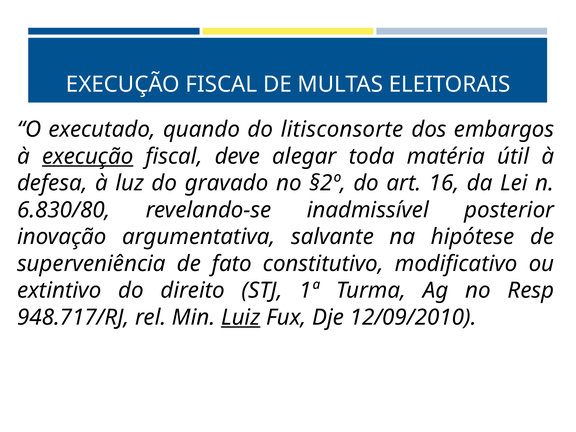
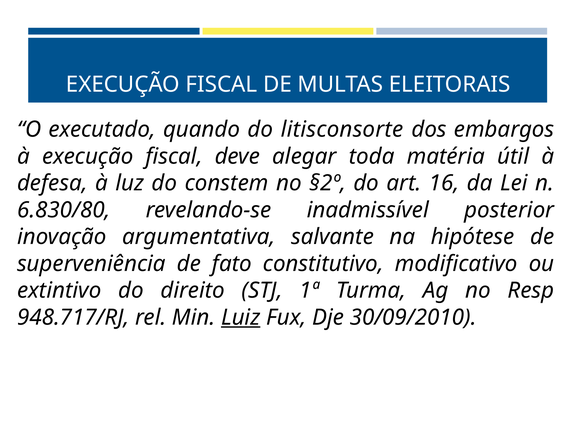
execução underline: present -> none (88, 156)
gravado: gravado -> constem (227, 183)
12/09/2010: 12/09/2010 -> 30/09/2010 (413, 317)
